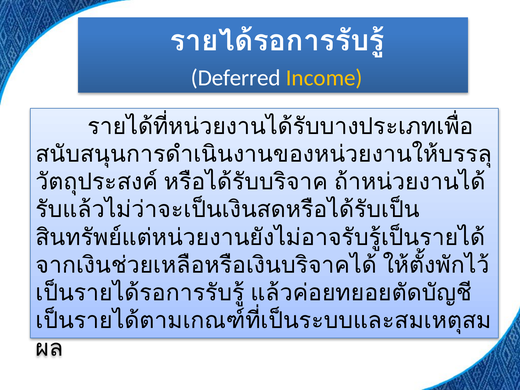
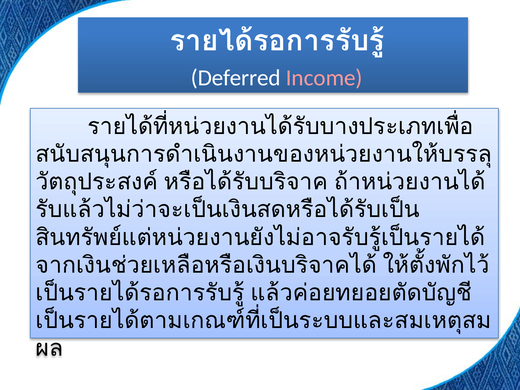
Income colour: yellow -> pink (324, 78)
